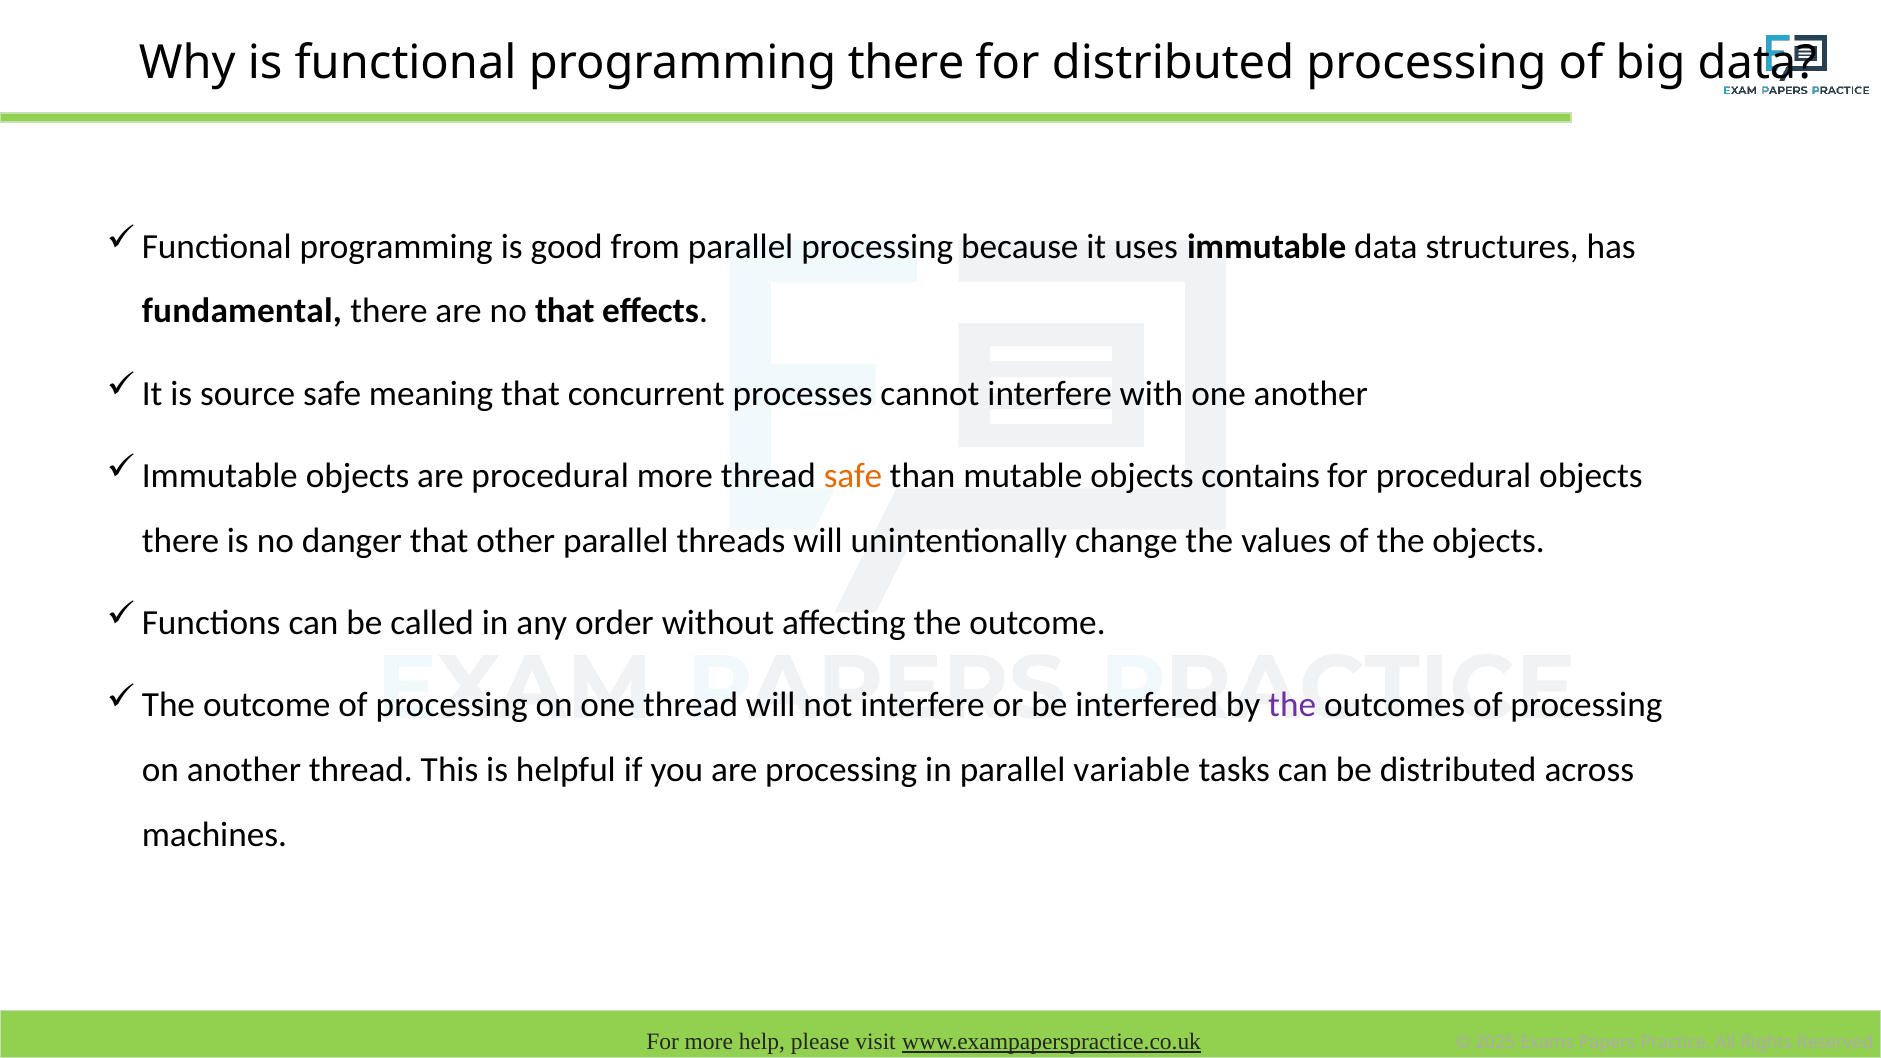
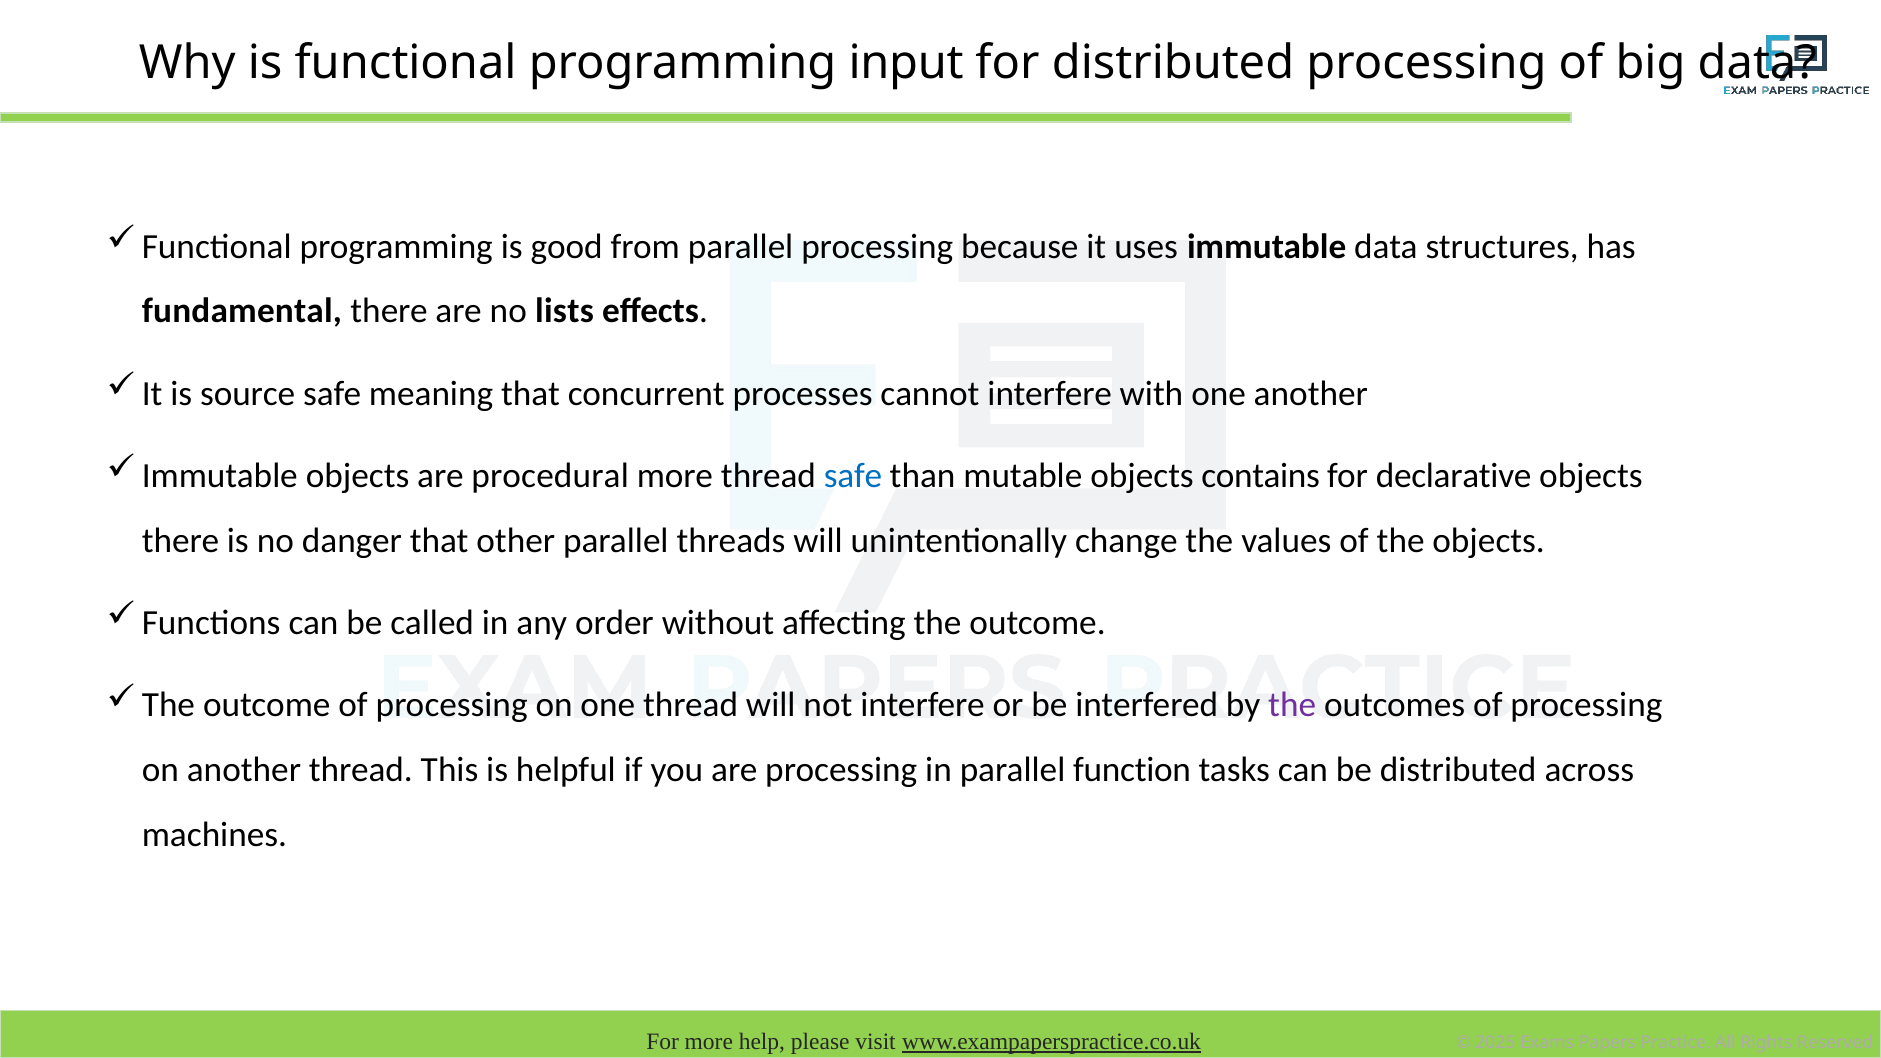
programming there: there -> input (906, 63)
no that: that -> lists (564, 311)
safe colour: orange -> blue (853, 476)
for procedural: procedural -> declarative (1454, 476)
variable: variable -> function (1132, 770)
